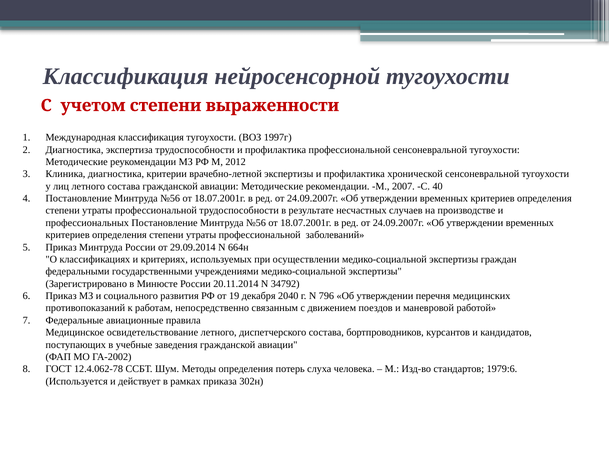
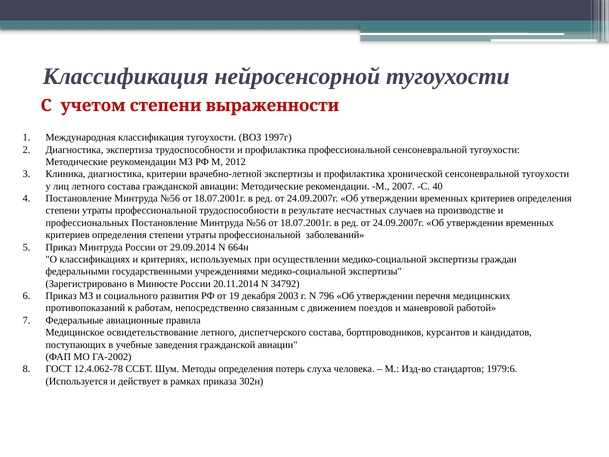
2040: 2040 -> 2003 (288, 296)
